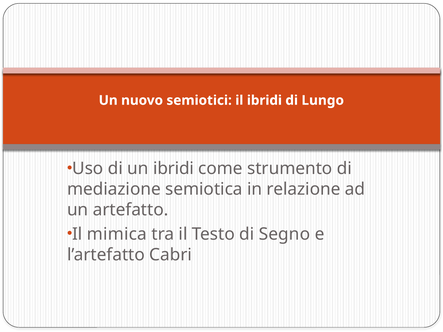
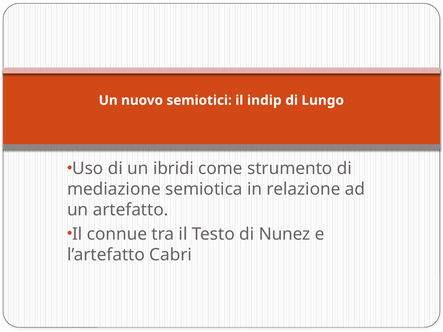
il ibridi: ibridi -> indip (264, 100)
mimica: mimica -> connue (117, 234)
Segno: Segno -> Nunez (285, 234)
